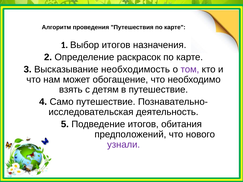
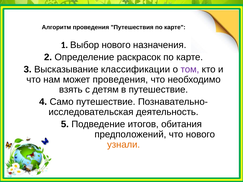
Выбор итогов: итогов -> нового (116, 45)
необходимость: необходимость -> классификации (136, 69)
может обогащение: обогащение -> проведения (120, 80)
узнали colour: purple -> orange (124, 145)
